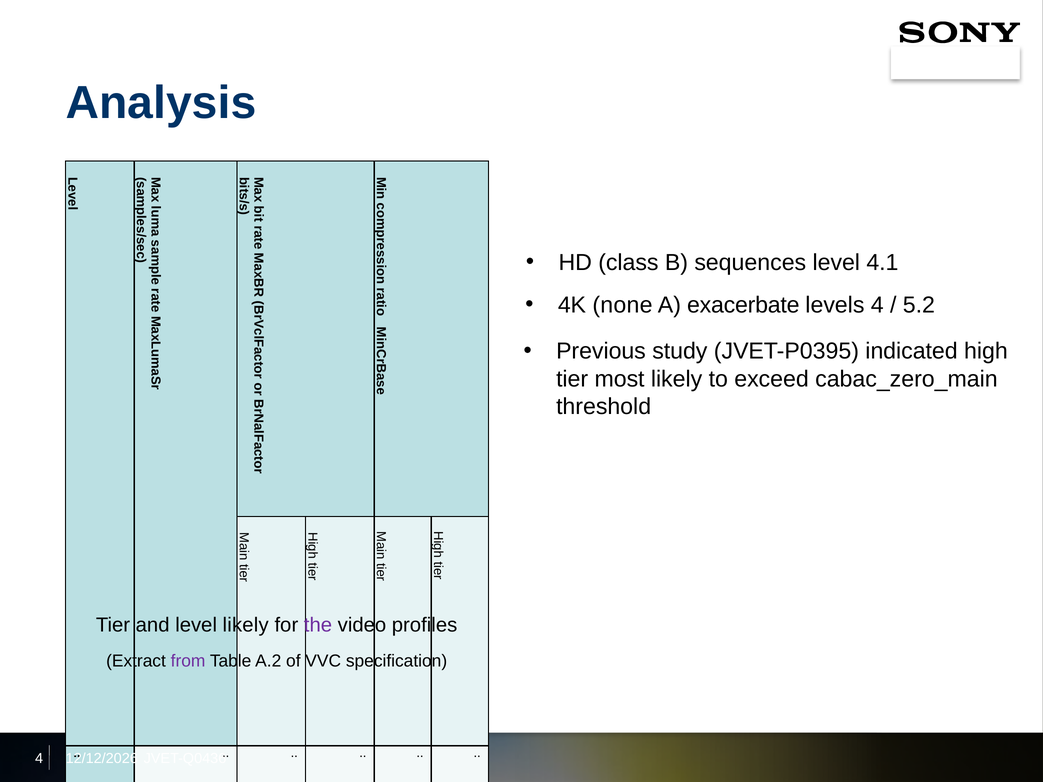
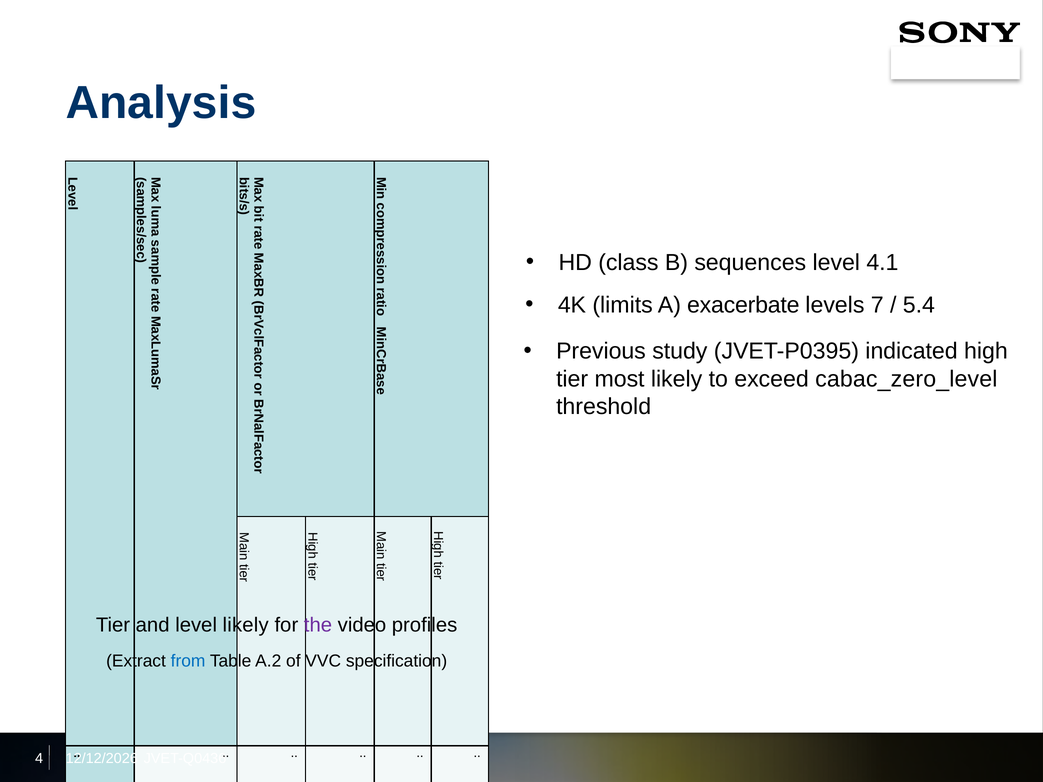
none: none -> limits (623, 305)
levels 4: 4 -> 7 (877, 305)
5.2: 5.2 -> 5.4 (919, 305)
cabac_zero_main: cabac_zero_main -> cabac_zero_level (906, 379)
from colour: purple -> blue (188, 661)
